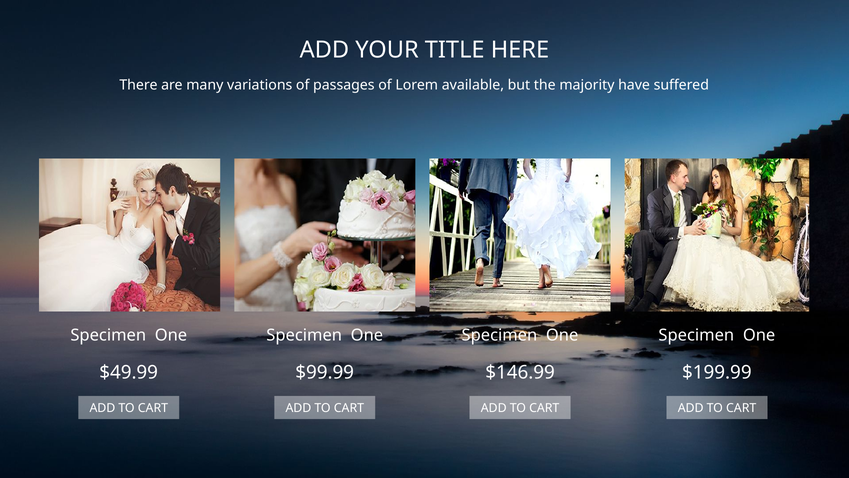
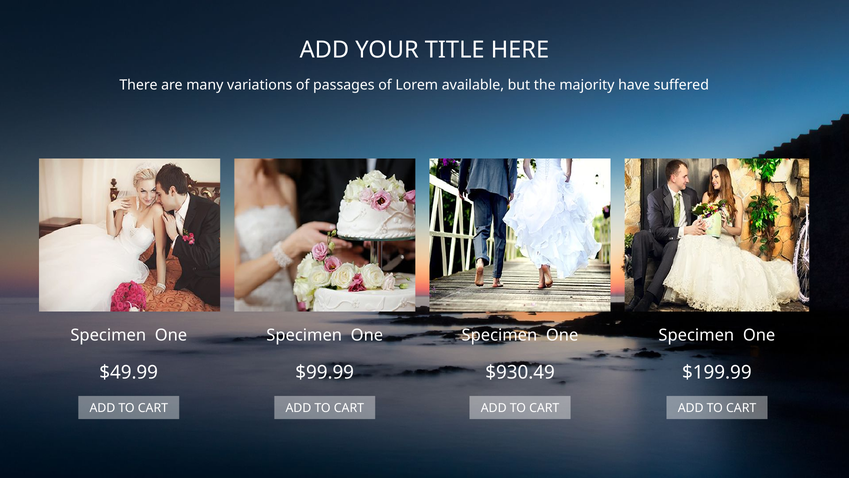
$146.99: $146.99 -> $930.49 (520, 372)
